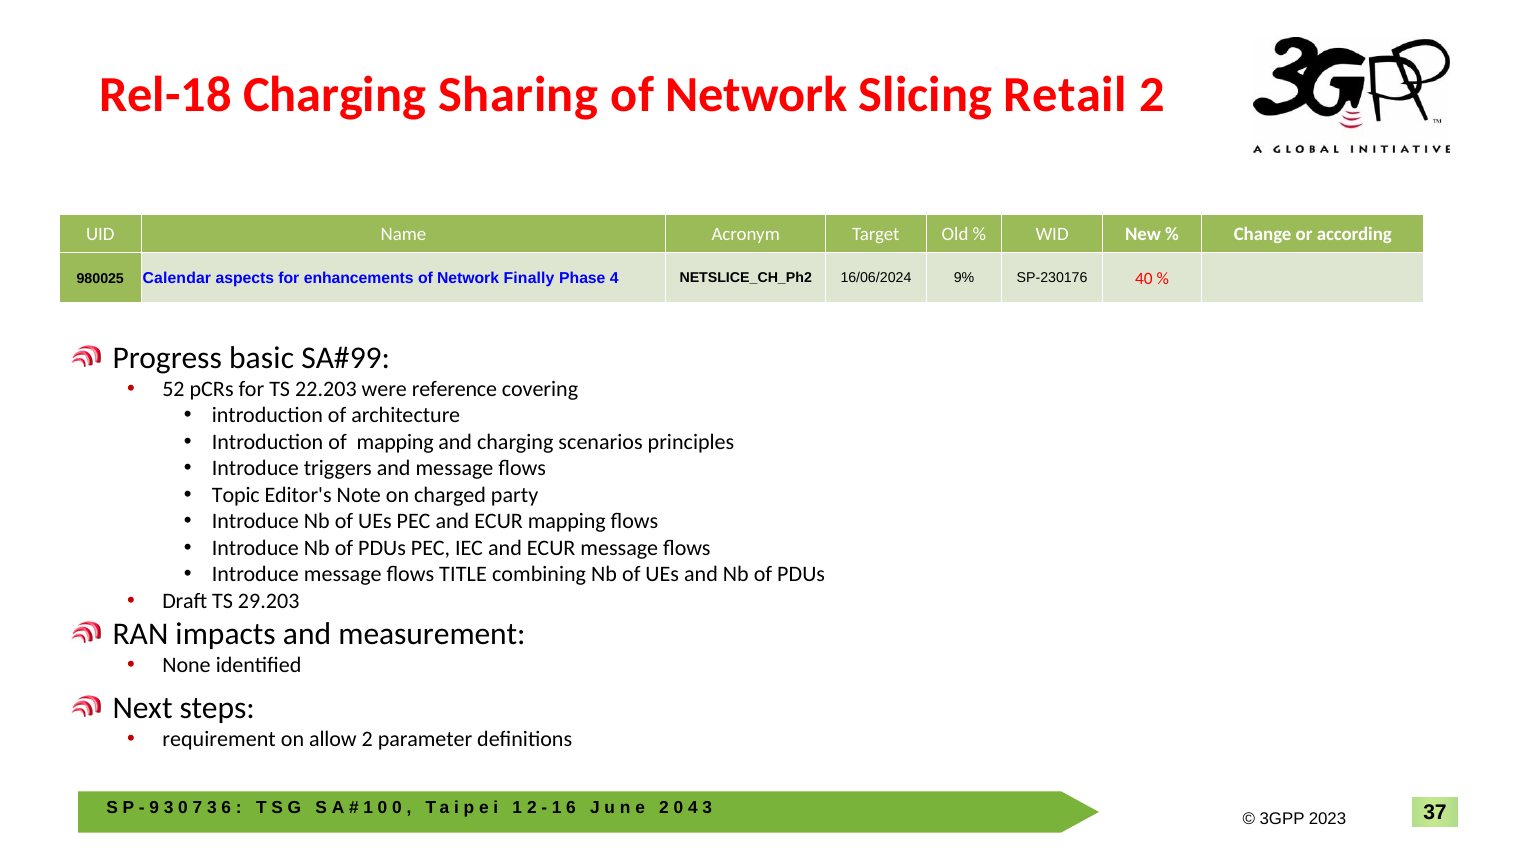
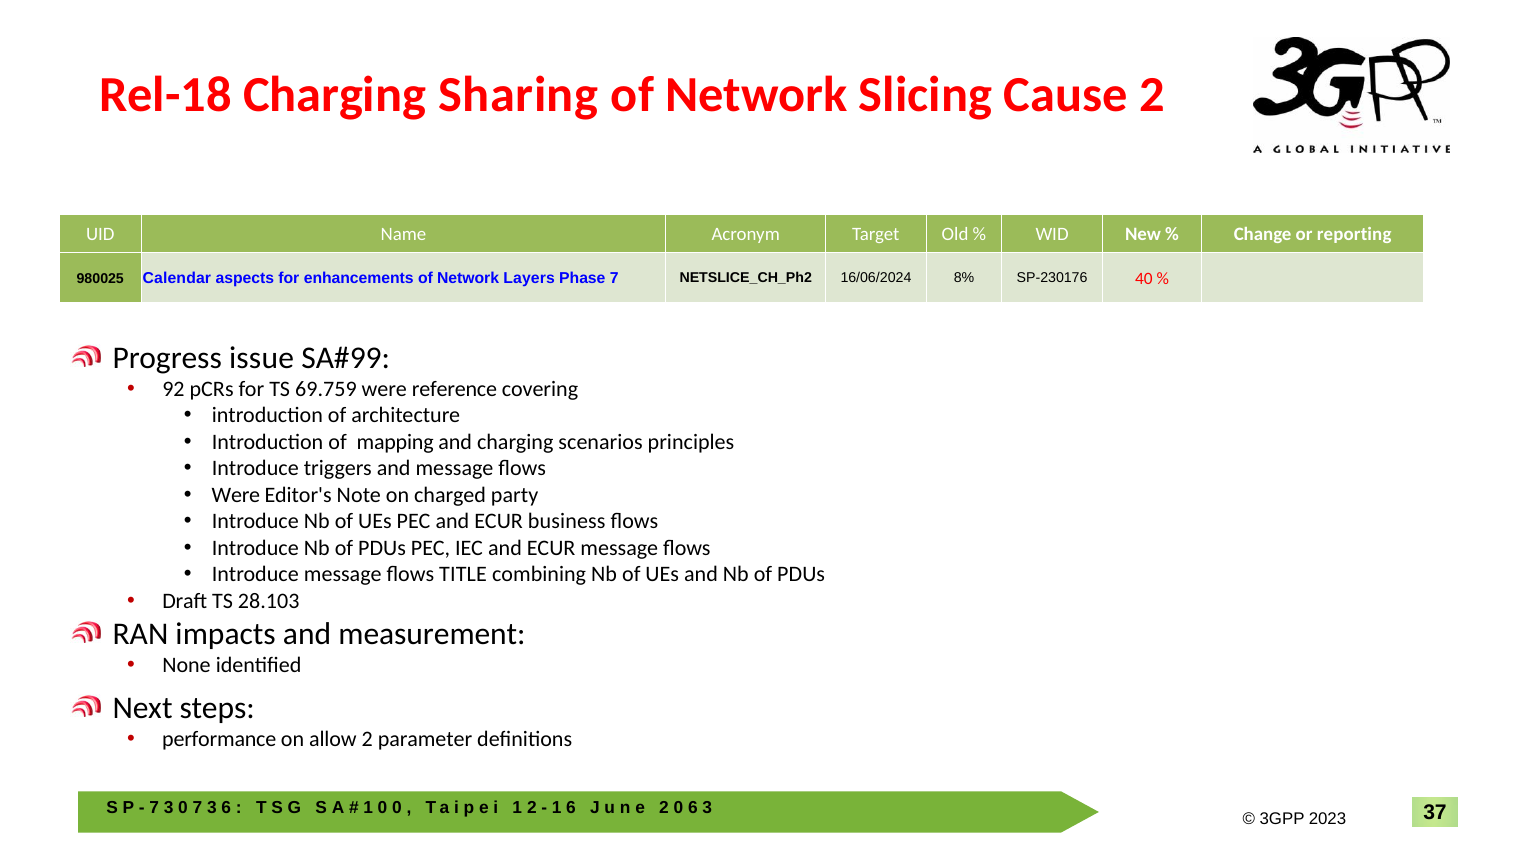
Retail: Retail -> Cause (1066, 95)
according: according -> reporting (1354, 234)
Finally: Finally -> Layers (529, 278)
Phase 4: 4 -> 7 (614, 278)
9%: 9% -> 8% (964, 278)
basic: basic -> issue (262, 358)
52: 52 -> 92 (173, 389)
22.203: 22.203 -> 69.759 (326, 389)
Topic: Topic -> Were (236, 495)
ECUR mapping: mapping -> business (567, 522)
29.203: 29.203 -> 28.103 (269, 601)
requirement: requirement -> performance (219, 739)
9: 9 -> 7 (154, 808)
4: 4 -> 6 (693, 808)
